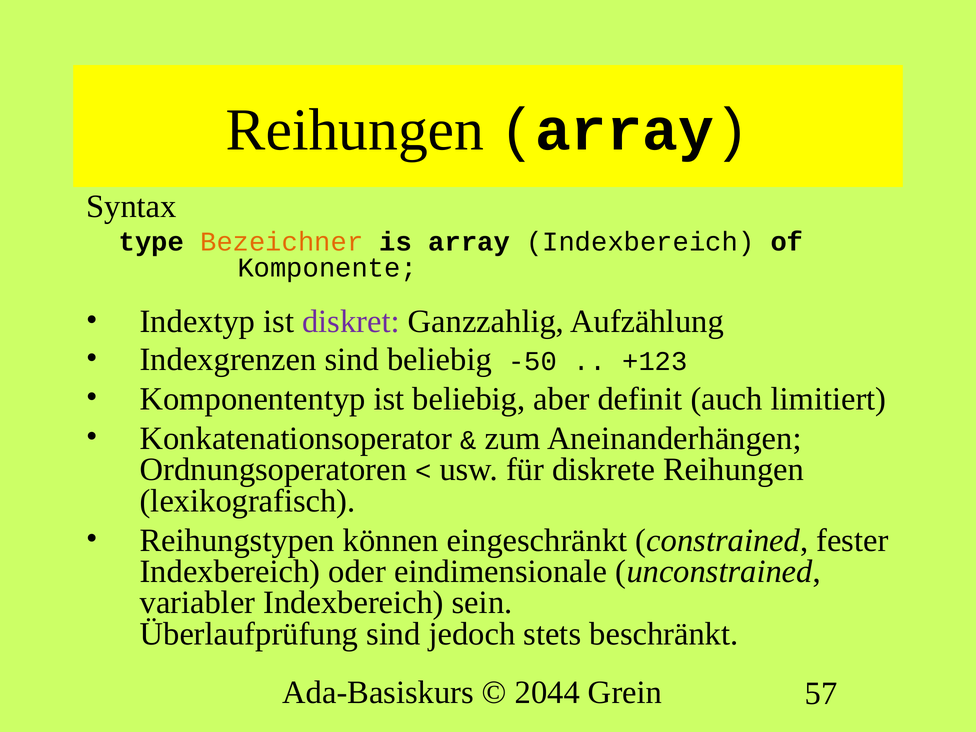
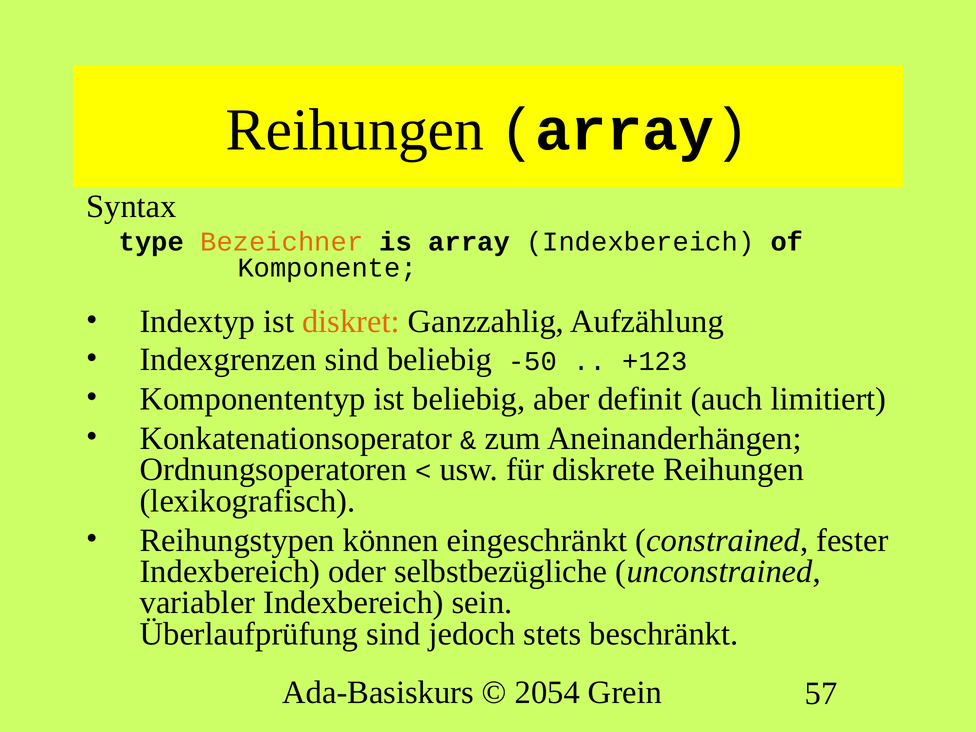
diskret colour: purple -> orange (351, 322)
eindimensionale: eindimensionale -> selbstbezügliche (501, 572)
2044: 2044 -> 2054 (547, 693)
